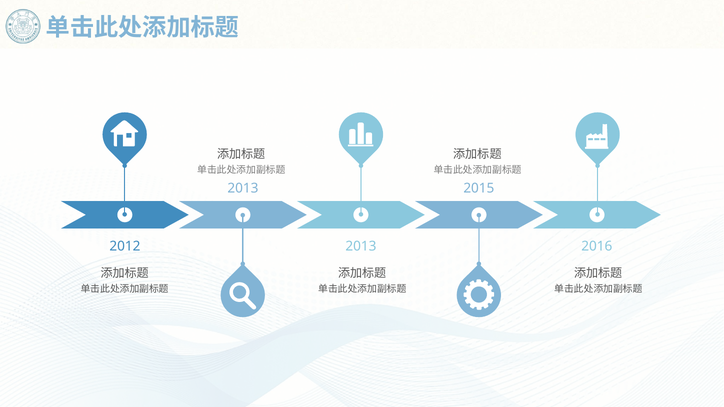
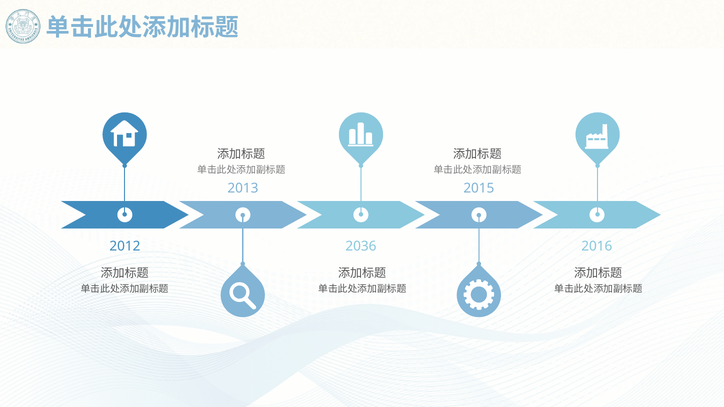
2013: 2013 -> 2036 (361, 246)
